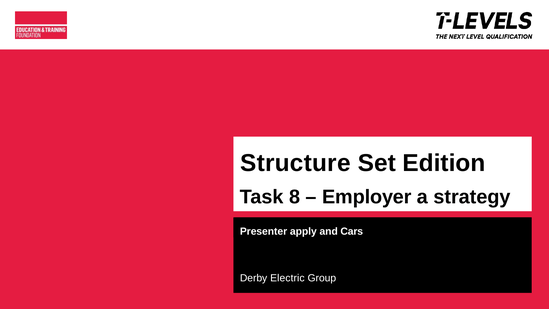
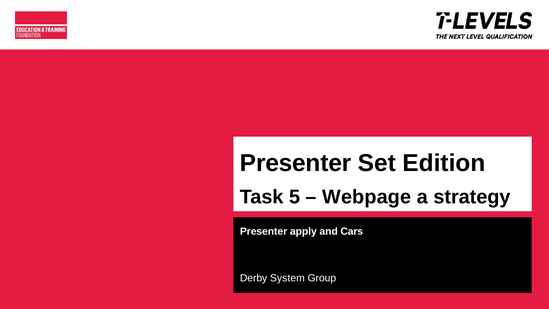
Structure: Structure -> Presenter (296, 163)
8: 8 -> 5 (295, 197)
Employer: Employer -> Webpage (367, 197)
Electric: Electric -> System (287, 278)
